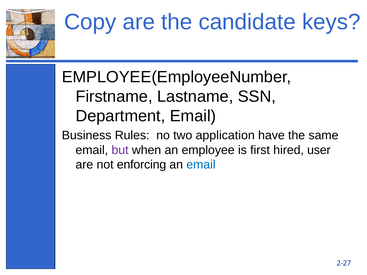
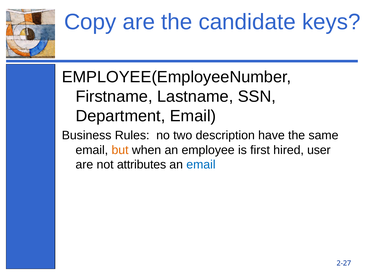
application: application -> description (225, 135)
but colour: purple -> orange (120, 150)
enforcing: enforcing -> attributes (142, 165)
